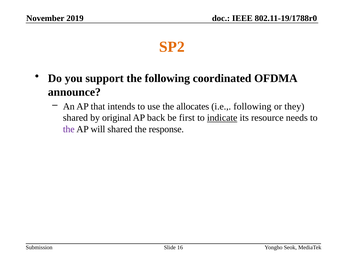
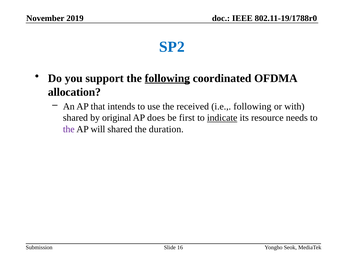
SP2 colour: orange -> blue (172, 47)
following underline: none -> present (167, 78)
announce: announce -> allocation (74, 92)
allocates: allocates -> received (193, 106)
they: they -> with (294, 106)
back: back -> does (156, 118)
response: response -> duration (166, 129)
